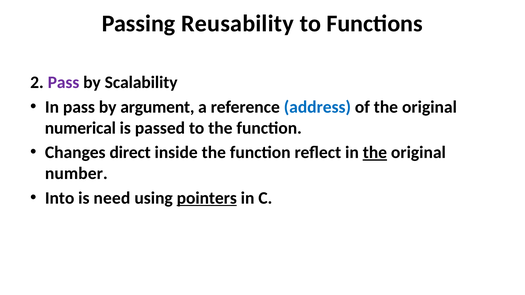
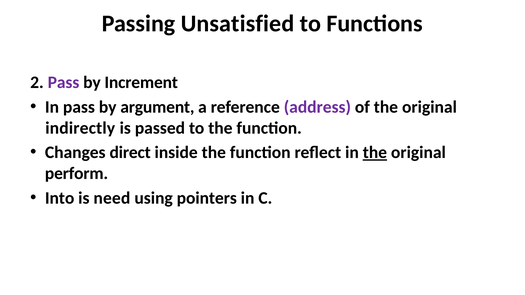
Reusability: Reusability -> Unsatisfied (238, 24)
Scalability: Scalability -> Increment (141, 83)
address colour: blue -> purple (317, 107)
numerical: numerical -> indirectly (80, 128)
number: number -> perform (76, 174)
pointers underline: present -> none (207, 198)
